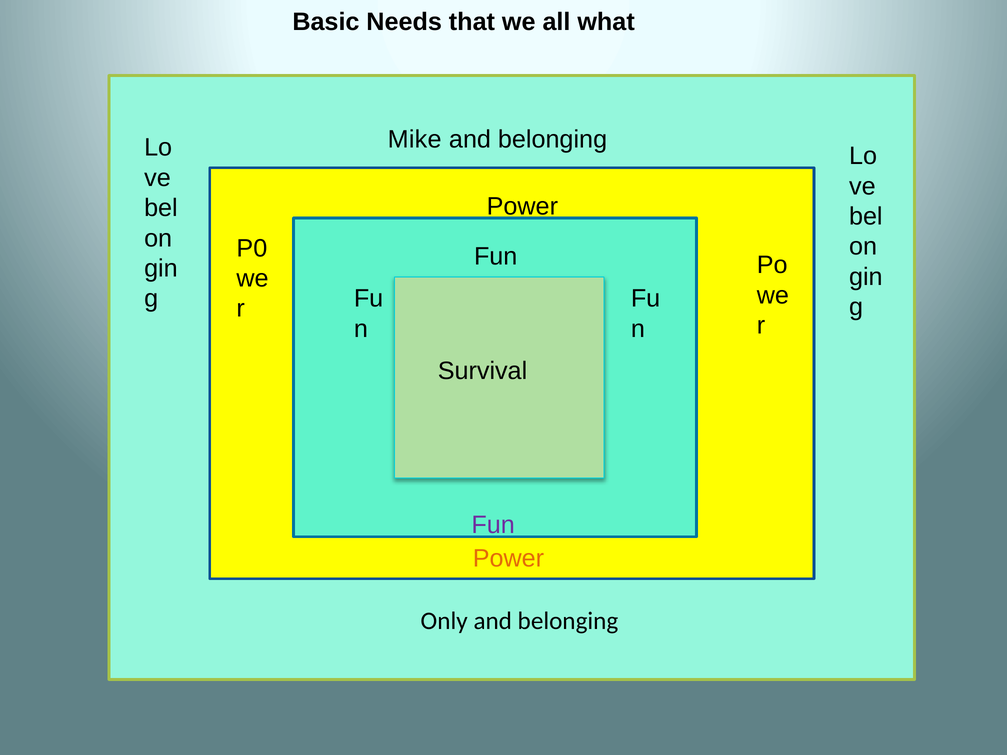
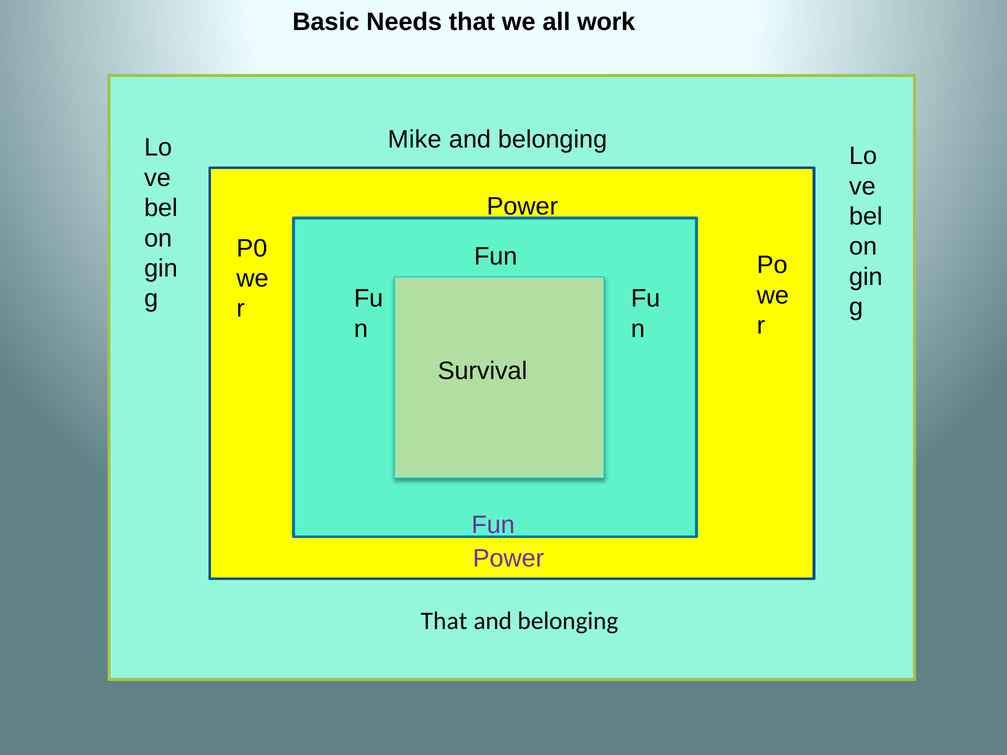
what: what -> work (606, 22)
Power colour: orange -> purple (508, 559)
Only: Only -> That (444, 621)
